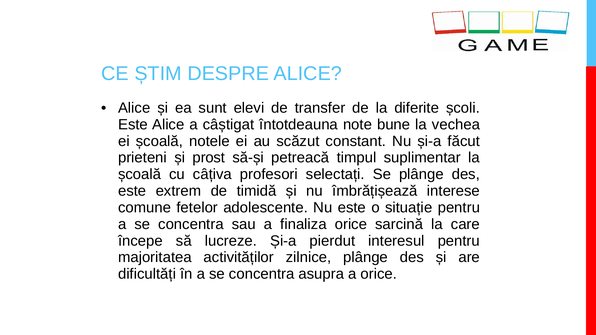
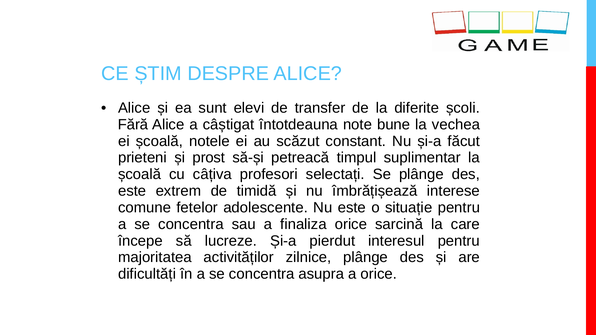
Este: Este -> Fără (133, 125)
